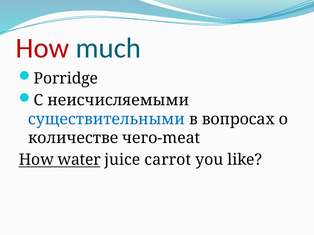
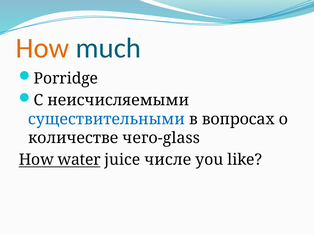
How colour: red -> orange (42, 48)
чего-meat: чего-meat -> чего-glass (161, 138)
carrot: carrot -> числе (168, 160)
